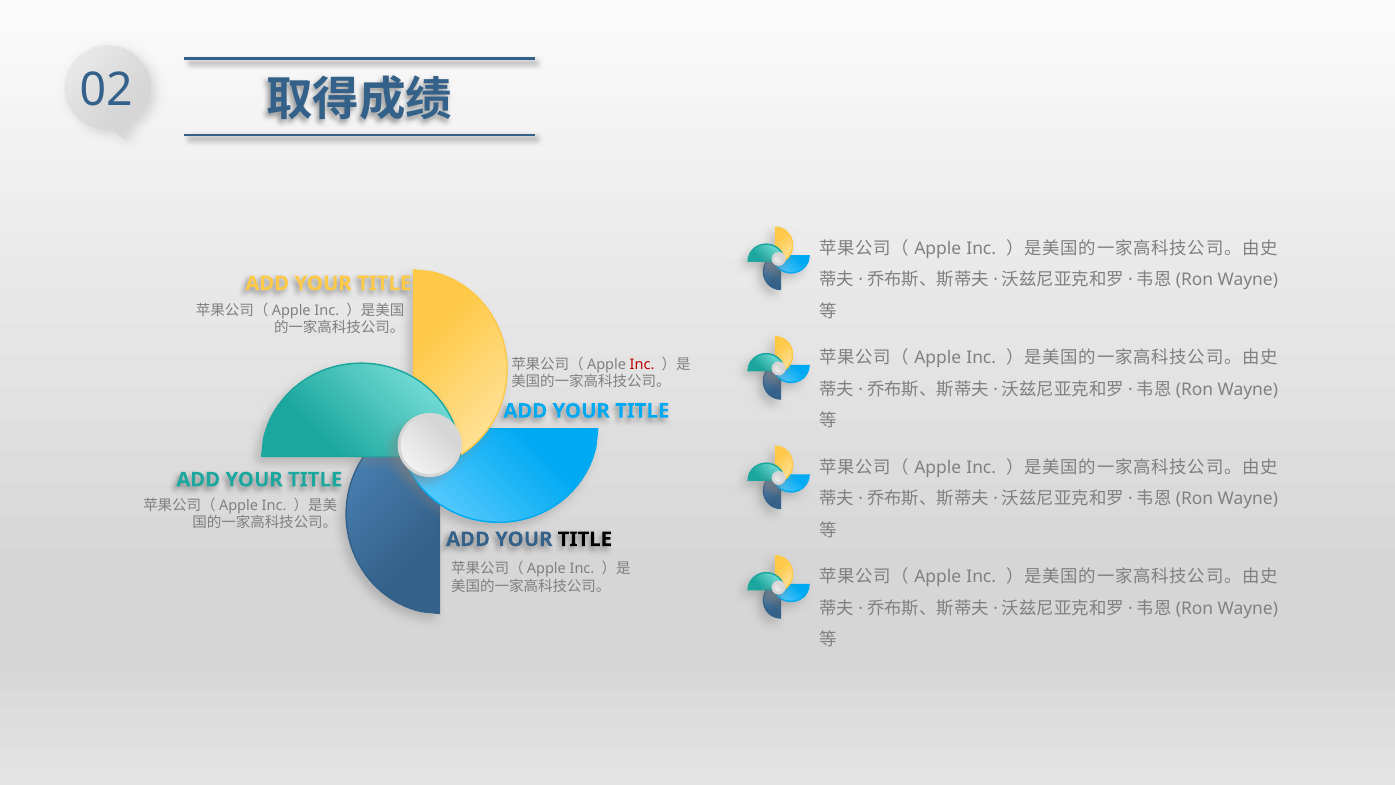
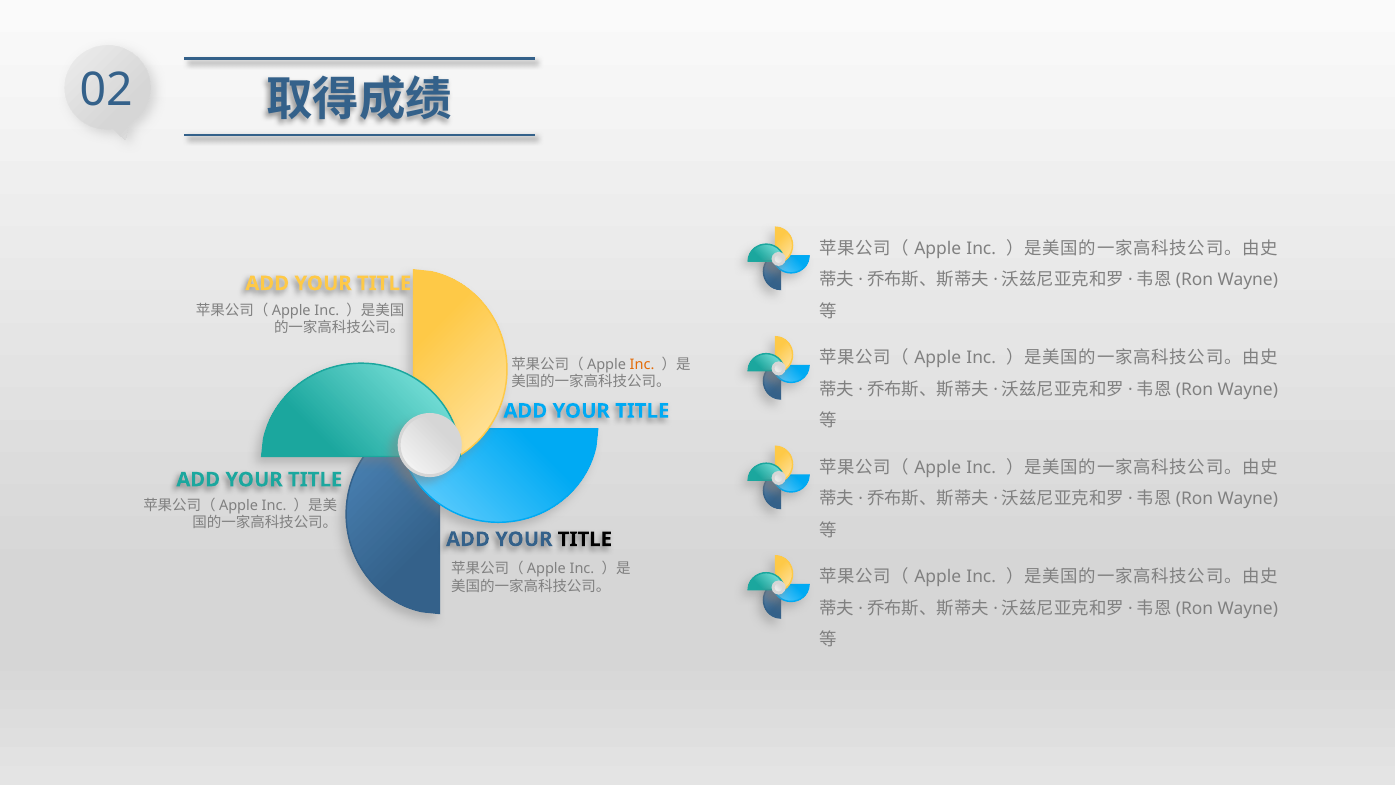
Inc colour: red -> orange (642, 364)
